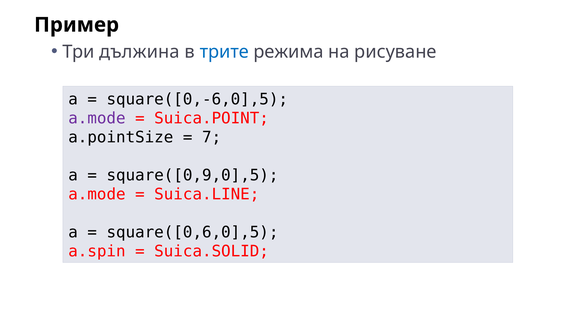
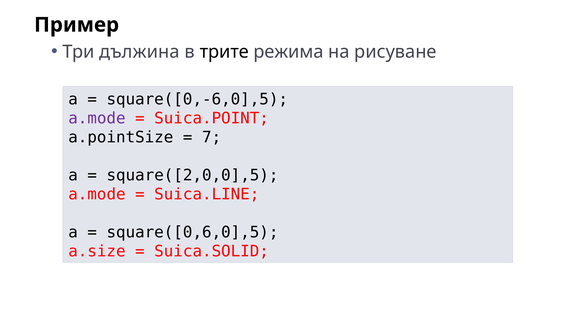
трите colour: blue -> black (224, 52)
square([0,9,0],5: square([0,9,0],5 -> square([2,0,0],5 (192, 176)
a.spin: a.spin -> a.size (97, 252)
